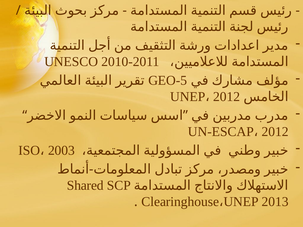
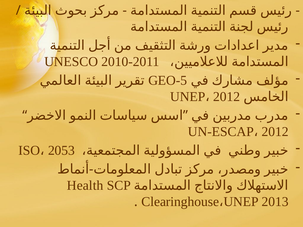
2003: 2003 -> 2053 (61, 151)
Shared: Shared -> Health (85, 186)
